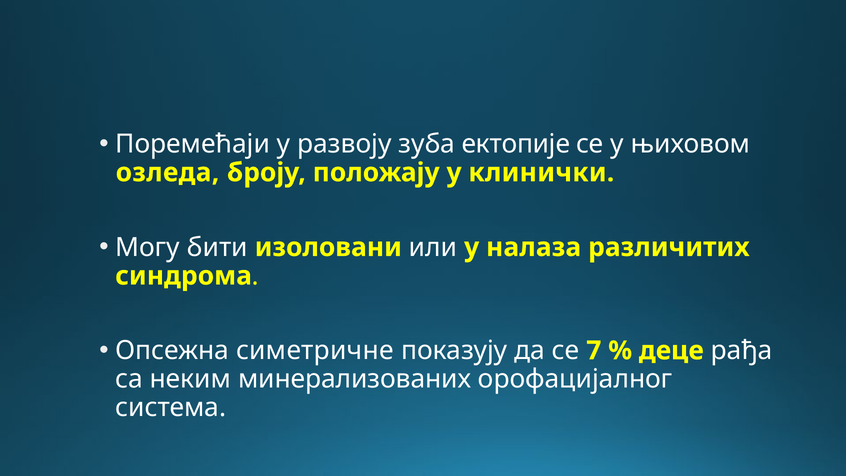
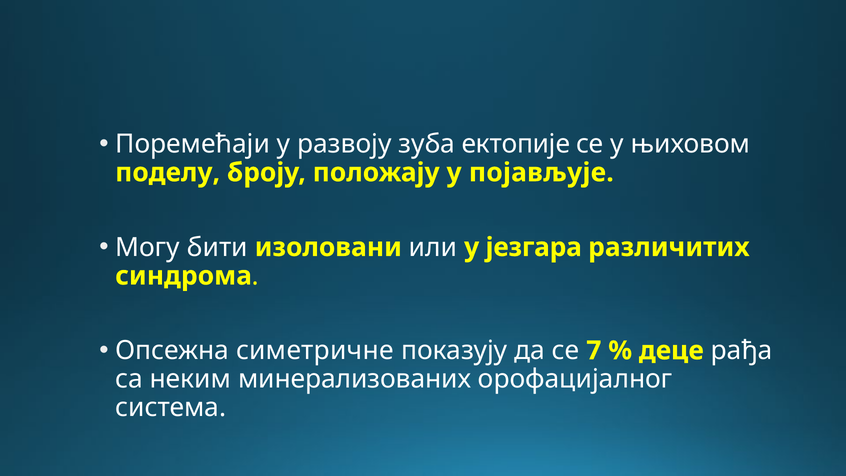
озледа: озледа -> поделу (168, 173)
клинички: клинички -> појављује (541, 173)
налаза: налаза -> језгара (534, 247)
